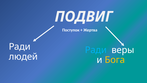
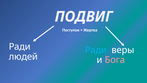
Бога colour: yellow -> pink (115, 60)
